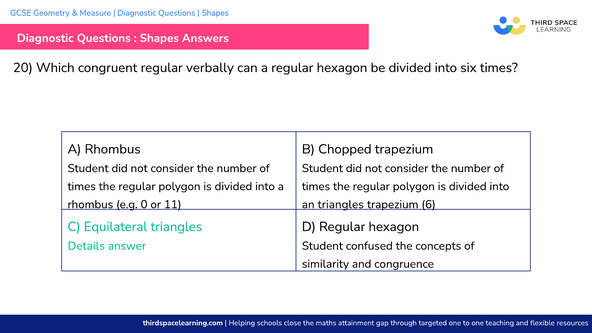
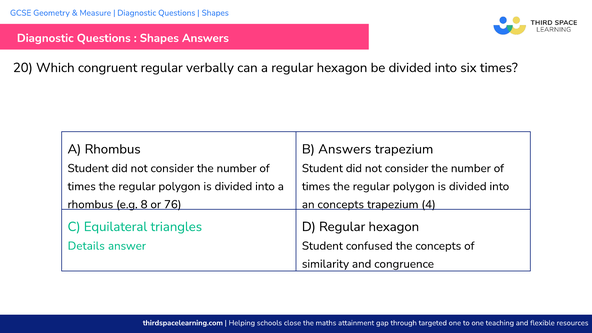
B Chopped: Chopped -> Answers (345, 149)
0: 0 -> 8 (144, 204)
11: 11 -> 76 (173, 204)
an triangles: triangles -> concepts (341, 204)
6: 6 -> 4 (429, 204)
